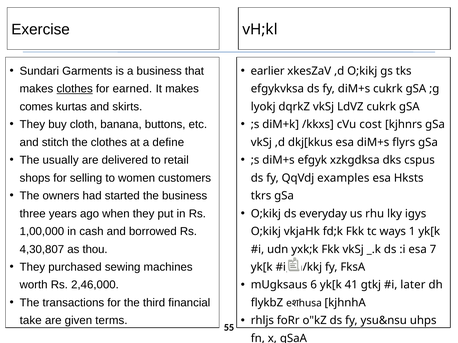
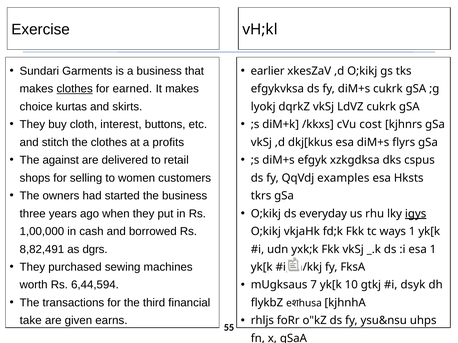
comes: comes -> choice (36, 107)
banana: banana -> interest (121, 125)
define: define -> profits (168, 142)
usually: usually -> against (61, 160)
igys underline: none -> present (416, 214)
4,30,807: 4,30,807 -> 8,82,491 (42, 250)
thou: thou -> dgrs (95, 250)
esa 7: 7 -> 1 (433, 250)
6: 6 -> 7 (314, 285)
41: 41 -> 10 (351, 285)
later: later -> dsyk (413, 285)
2,46,000: 2,46,000 -> 6,44,594 (95, 285)
terms: terms -> earns (111, 321)
